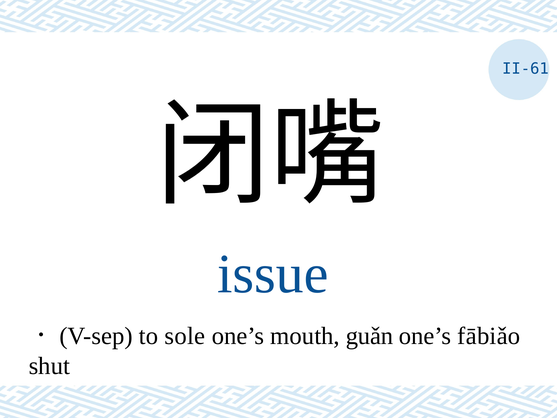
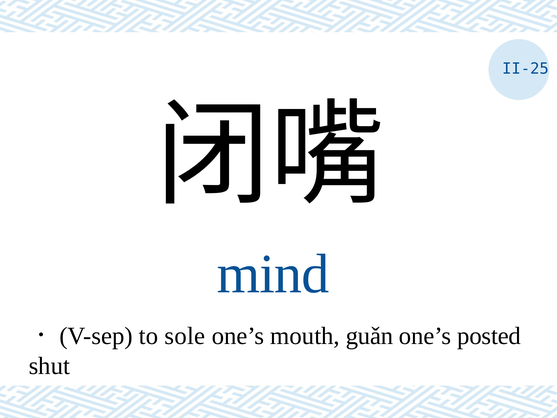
II-61: II-61 -> II-25 (525, 69)
issue: issue -> mind (273, 274)
fābiǎo: fābiǎo -> posted (489, 336)
